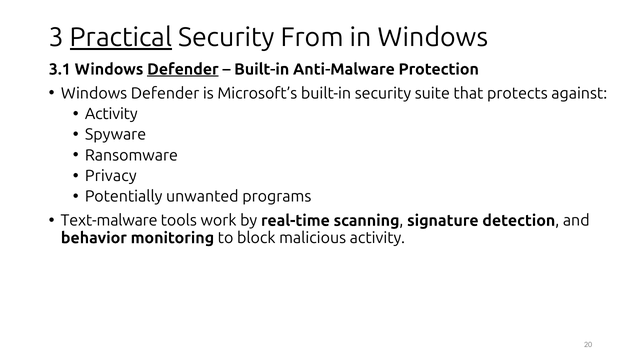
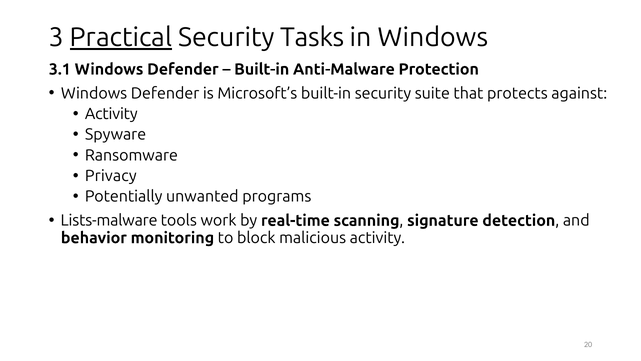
From: From -> Tasks (312, 37)
Defender underline: present -> none (183, 69)
Text-malware: Text-malware -> Lists-malware (109, 220)
